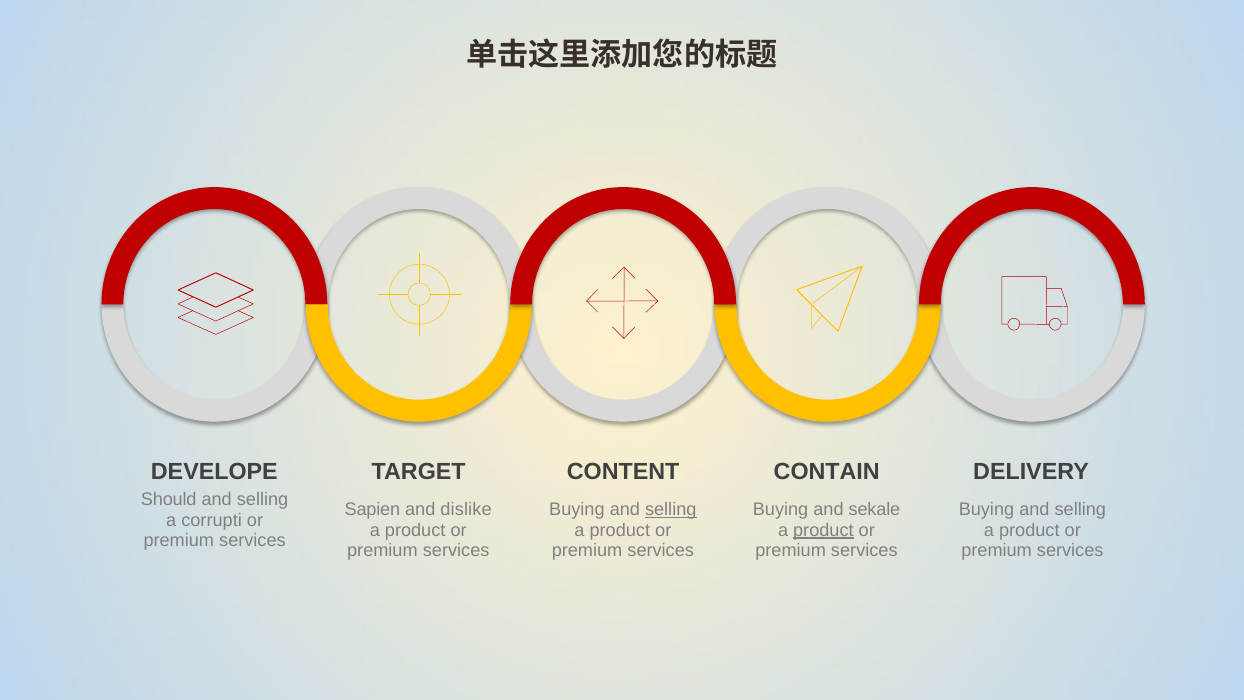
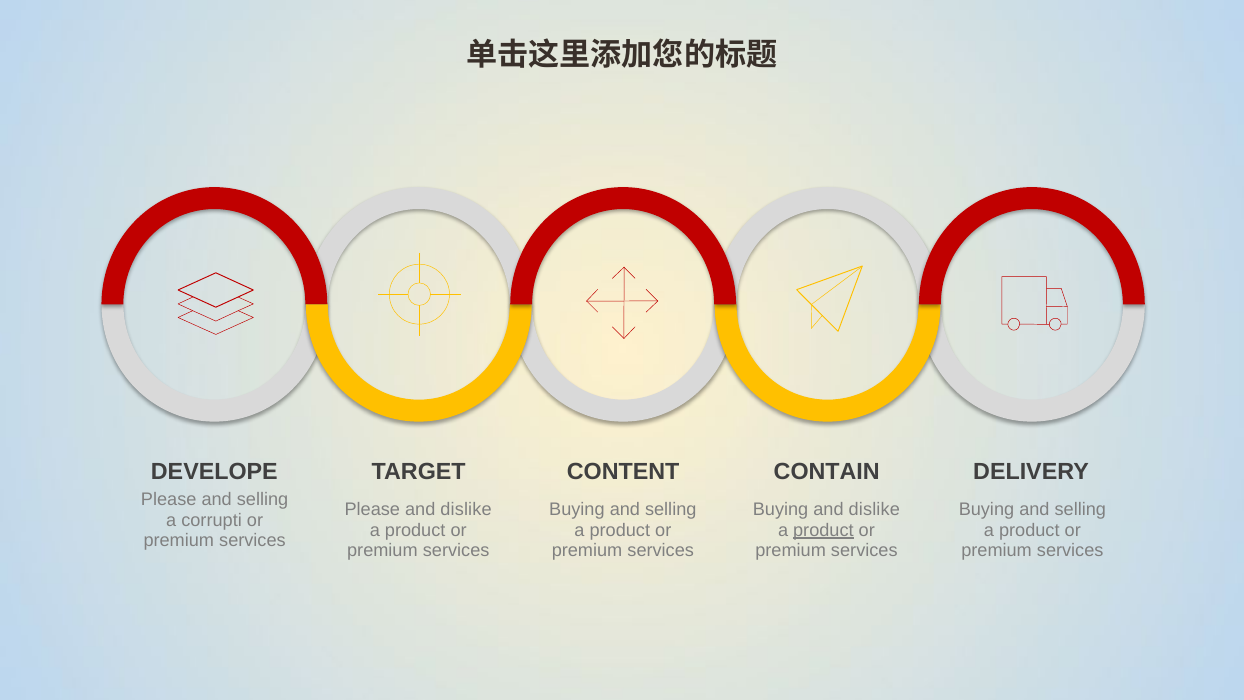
Should: Should -> Please (169, 499)
Sapien: Sapien -> Please (372, 509)
selling underline: present -> none (671, 509)
Buying and sekale: sekale -> dislike (874, 509)
